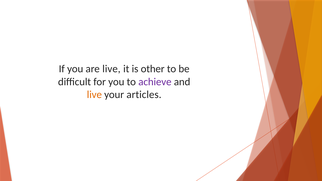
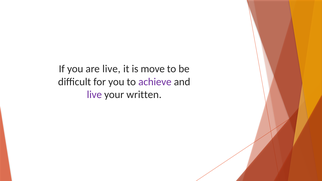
other: other -> move (153, 69)
live colour: orange -> purple (94, 95)
articles: articles -> written (144, 95)
